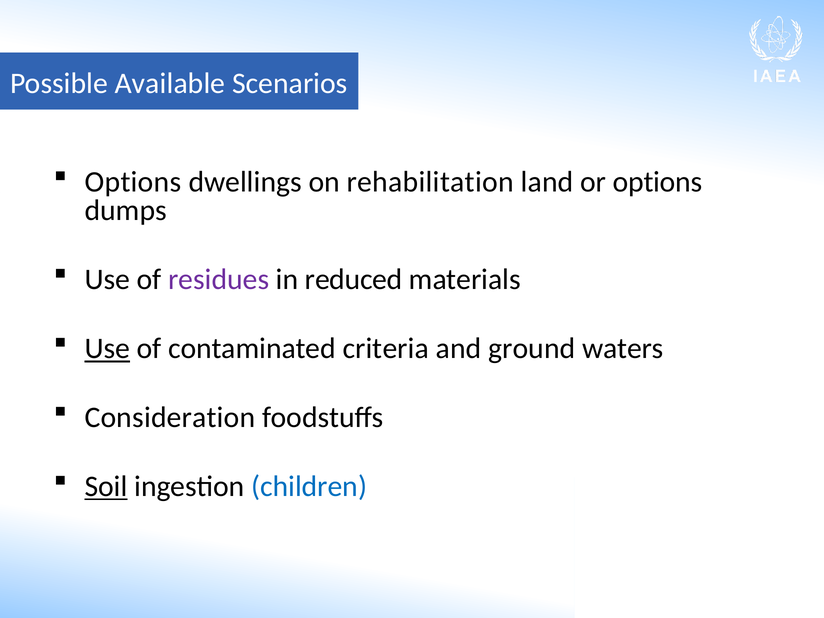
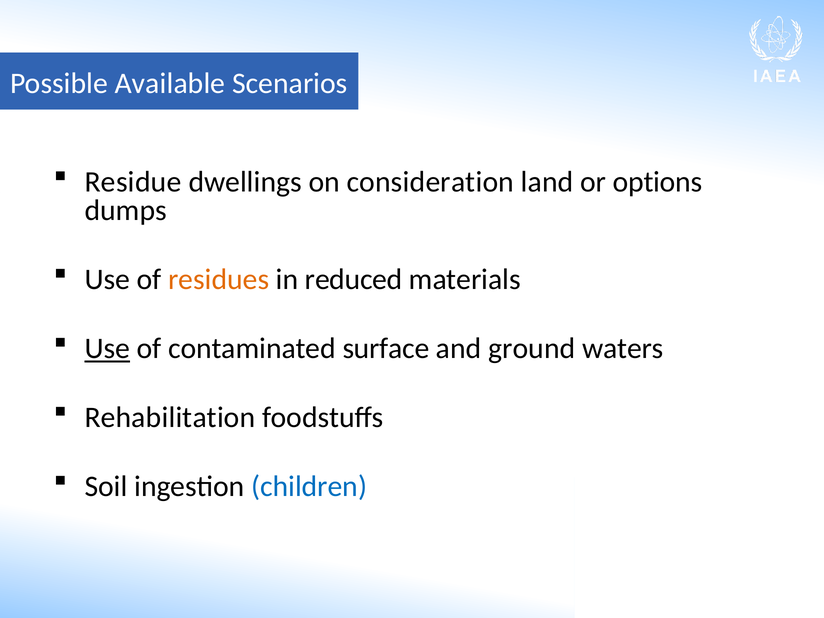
Options: Options -> Residue (133, 182)
rehabilitation: rehabilitation -> consideration (430, 182)
residues colour: purple -> orange (219, 280)
criteria: criteria -> surface (386, 349)
Consideration: Consideration -> Rehabilitation (170, 418)
Soil underline: present -> none (106, 487)
